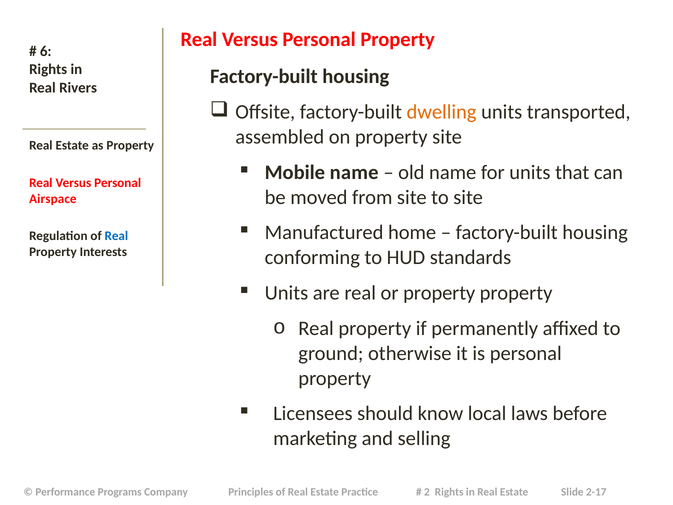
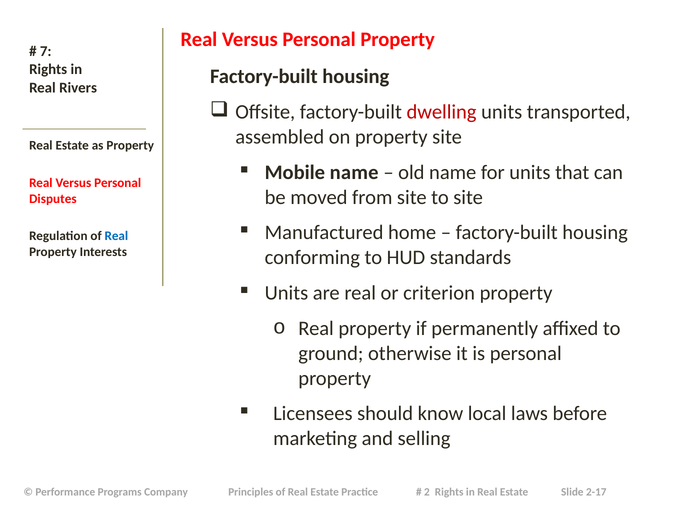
6: 6 -> 7 (46, 51)
dwelling colour: orange -> red (442, 112)
Airspace: Airspace -> Disputes (53, 199)
or property: property -> criterion (439, 293)
